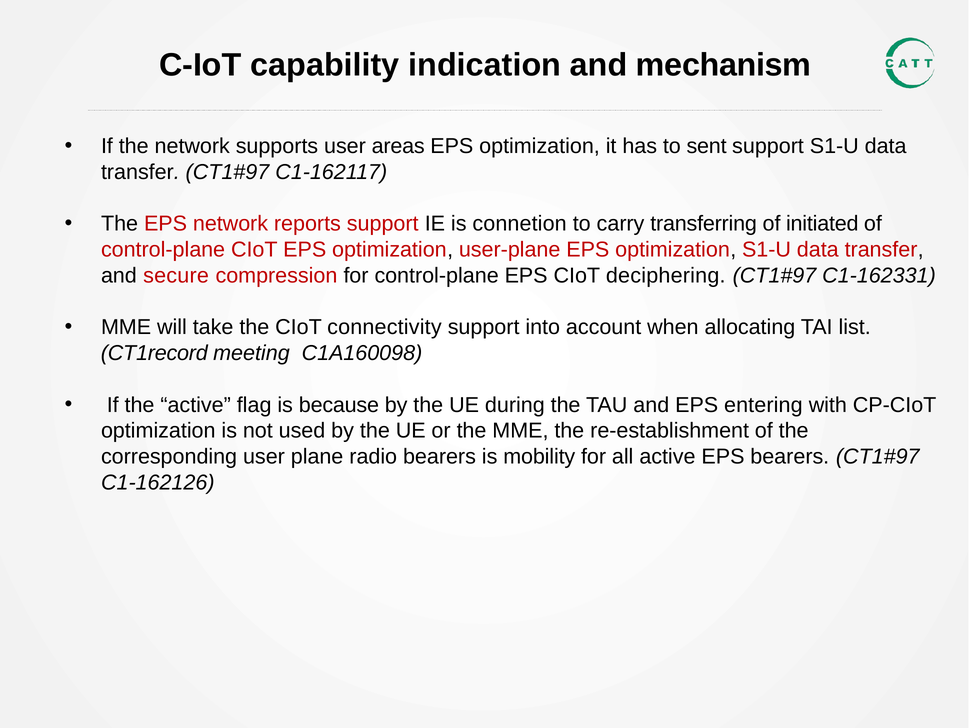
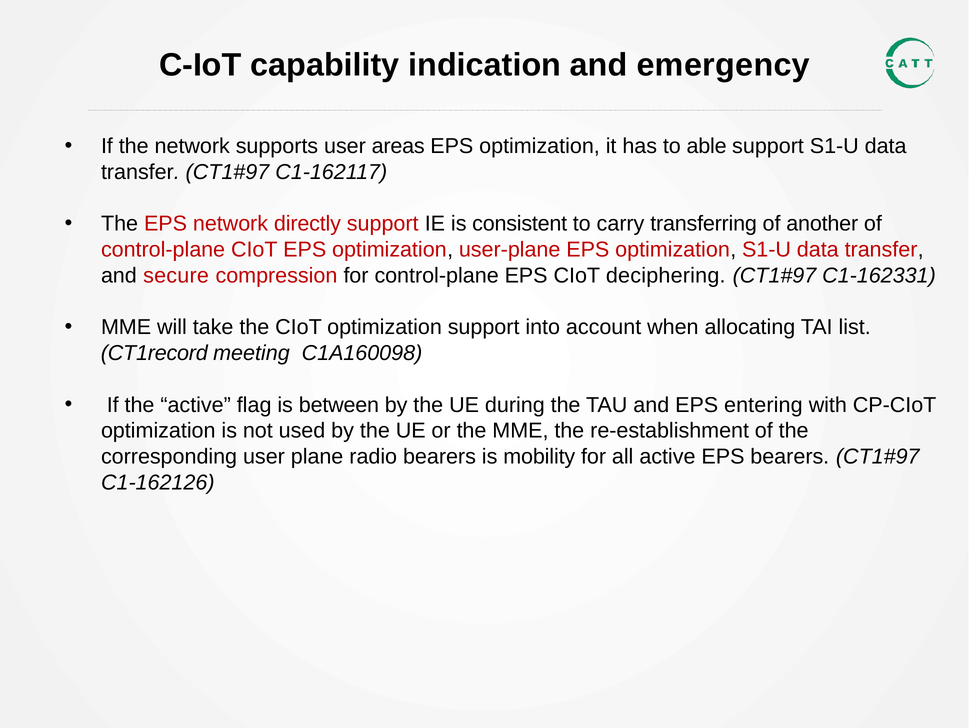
mechanism: mechanism -> emergency (723, 65)
sent: sent -> able (707, 146)
reports: reports -> directly (307, 224)
connetion: connetion -> consistent (520, 224)
initiated: initiated -> another (822, 224)
CIoT connectivity: connectivity -> optimization (385, 327)
because: because -> between (339, 405)
